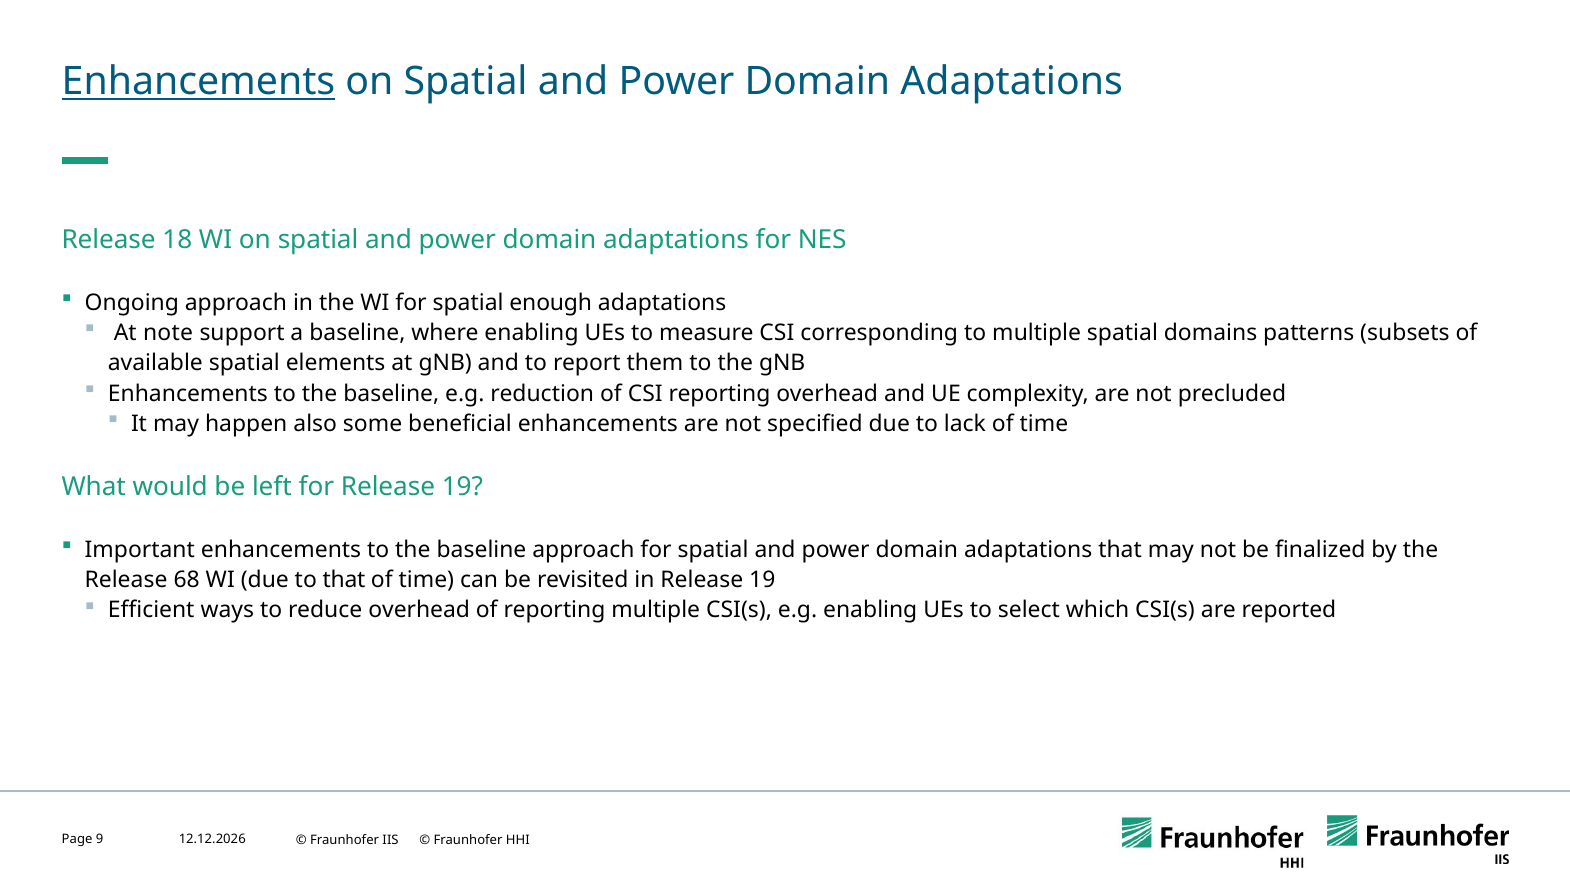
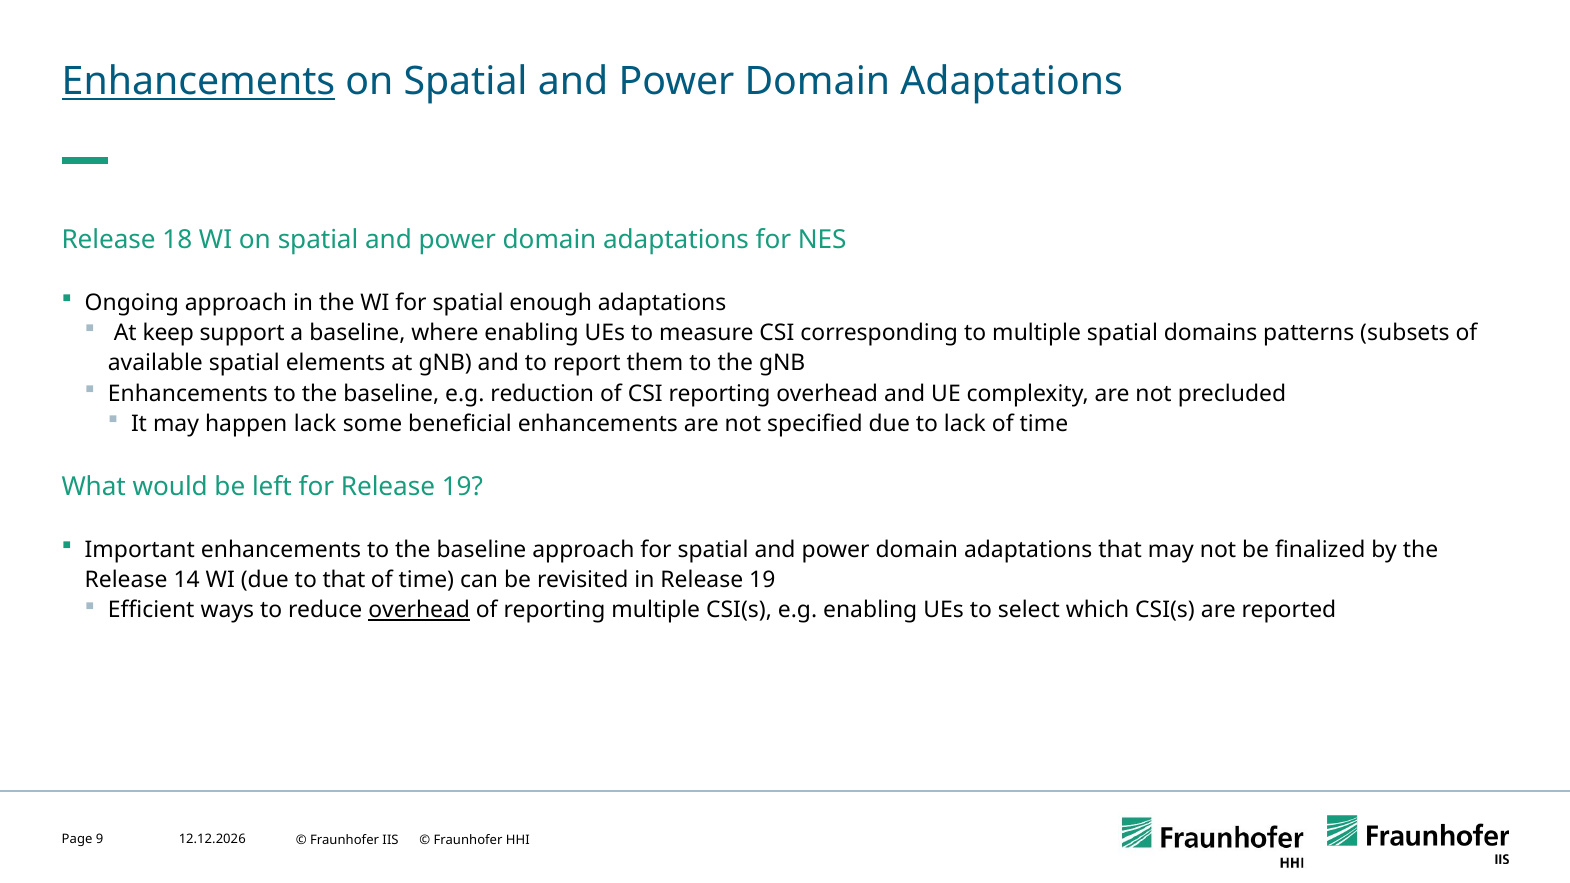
note: note -> keep (168, 333)
happen also: also -> lack (315, 424)
68: 68 -> 14 (187, 580)
overhead underline: none -> present (419, 610)
